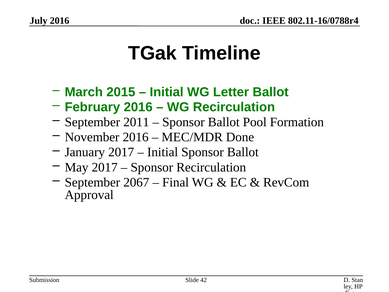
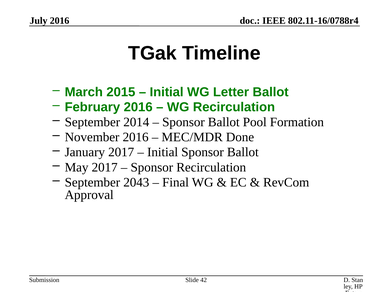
2011: 2011 -> 2014 (136, 122)
2067: 2067 -> 2043 (136, 182)
